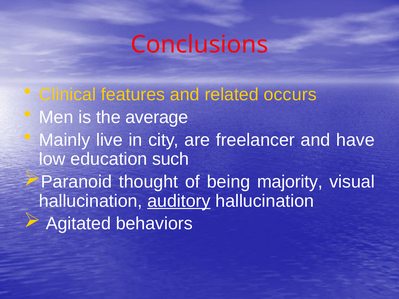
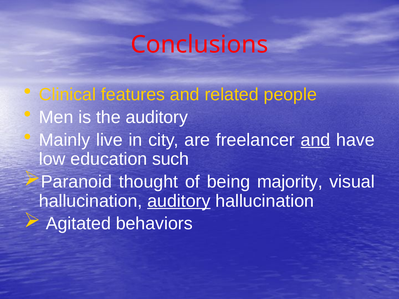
occurs: occurs -> people (290, 95)
the average: average -> auditory (157, 117)
and underline: none -> present (316, 140)
